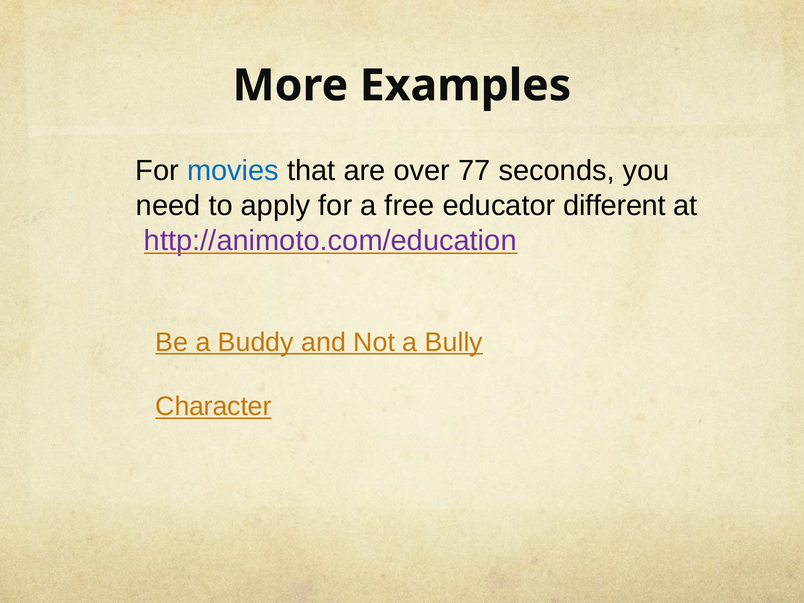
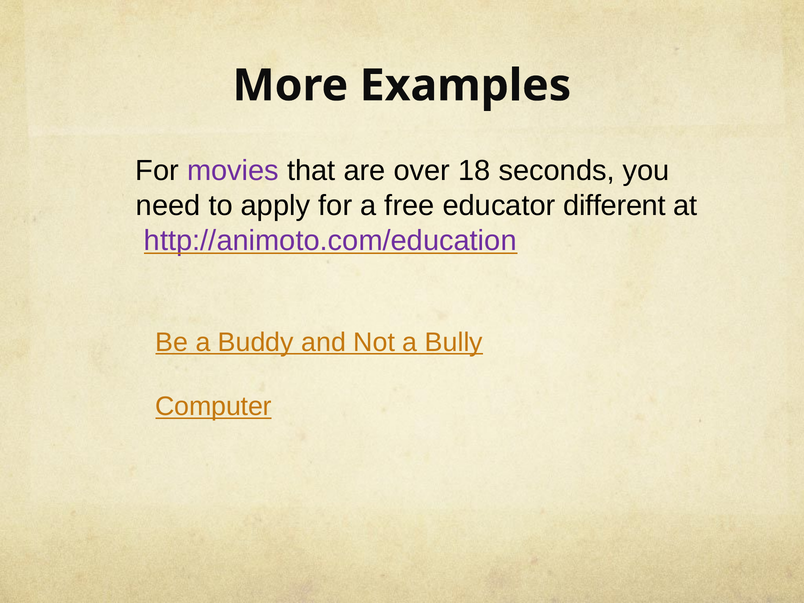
movies colour: blue -> purple (233, 171)
77: 77 -> 18 (474, 171)
Character: Character -> Computer (213, 406)
